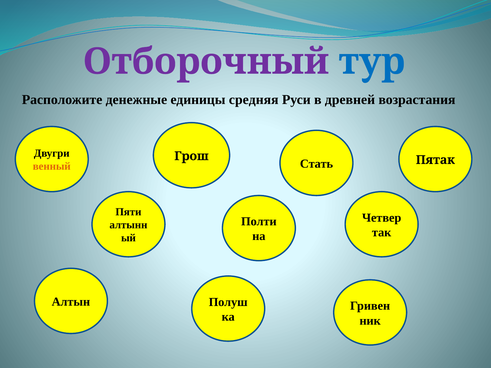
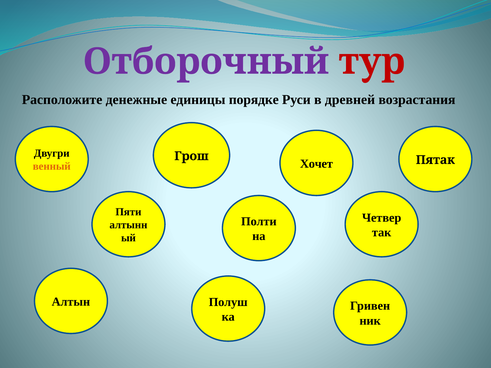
тур colour: blue -> red (372, 62)
средняя: средняя -> порядке (254, 100)
Стать: Стать -> Хочет (316, 164)
